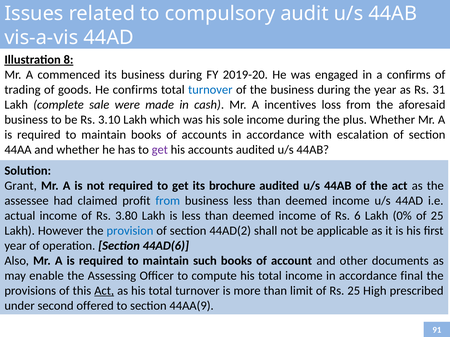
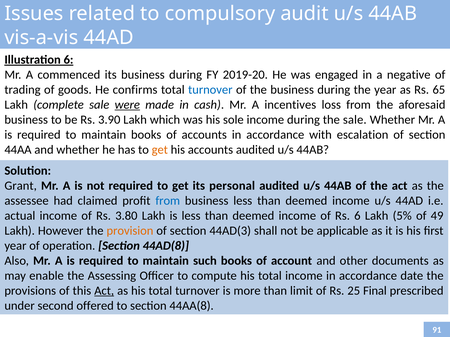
Illustration 8: 8 -> 6 (69, 60)
a confirms: confirms -> negative (409, 75)
31: 31 -> 65 (439, 90)
were underline: none -> present (127, 105)
3.10: 3.10 -> 3.90 (109, 120)
the plus: plus -> sale (355, 120)
get colour: purple -> orange (160, 150)
brochure: brochure -> personal (232, 186)
0%: 0% -> 5% (402, 216)
of 25: 25 -> 49 (437, 216)
provision colour: blue -> orange (130, 231)
44AD(2: 44AD(2 -> 44AD(3 (230, 231)
44AD(6: 44AD(6 -> 44AD(8 (166, 246)
final: final -> date (412, 276)
High: High -> Final (375, 291)
44AA(9: 44AA(9 -> 44AA(8 (192, 306)
